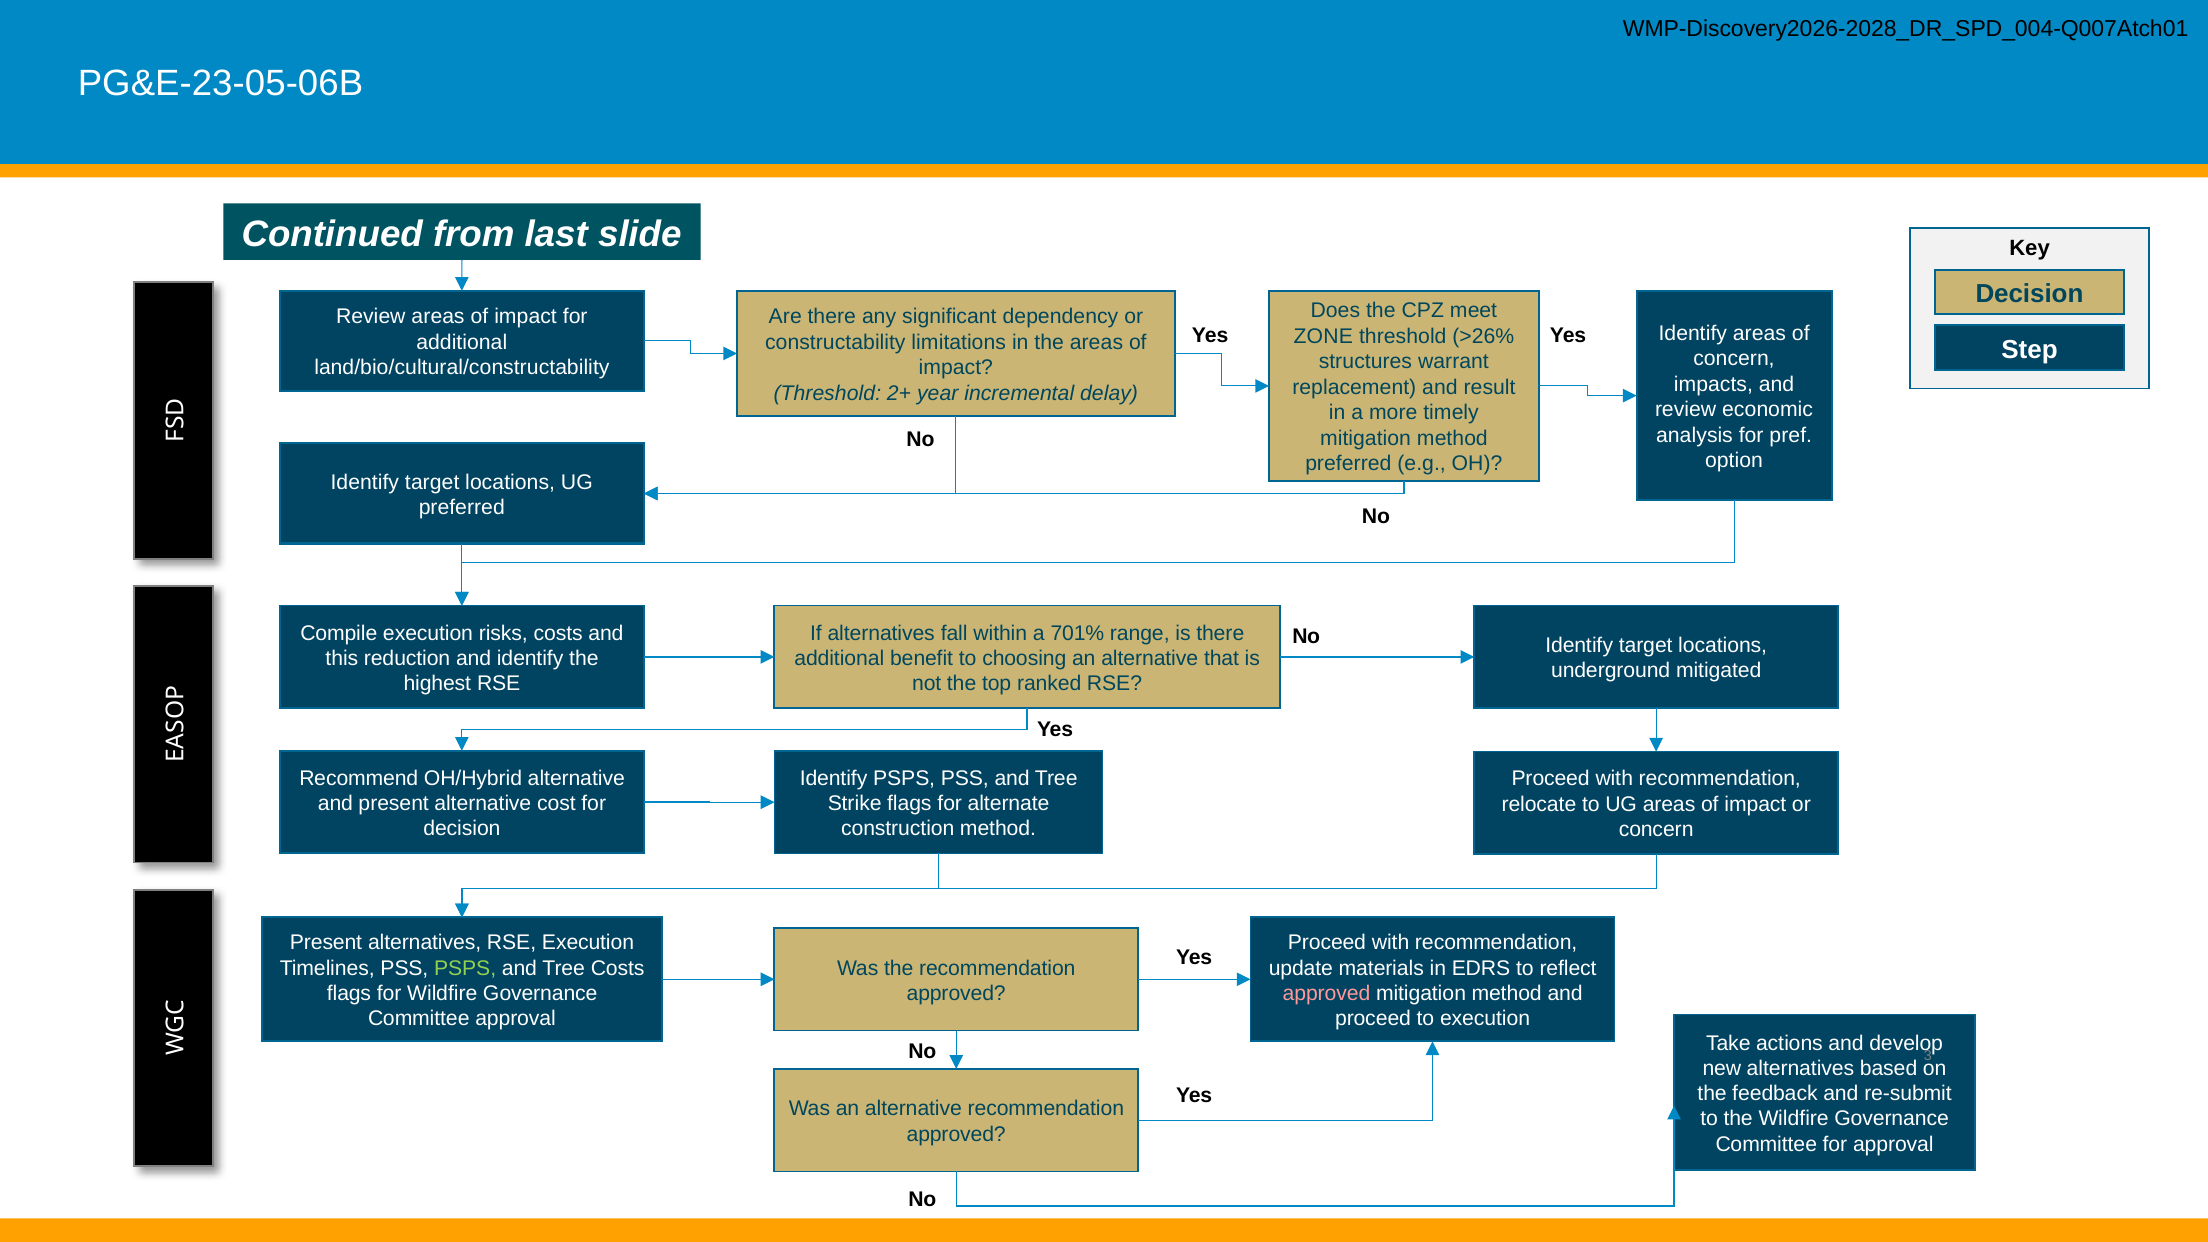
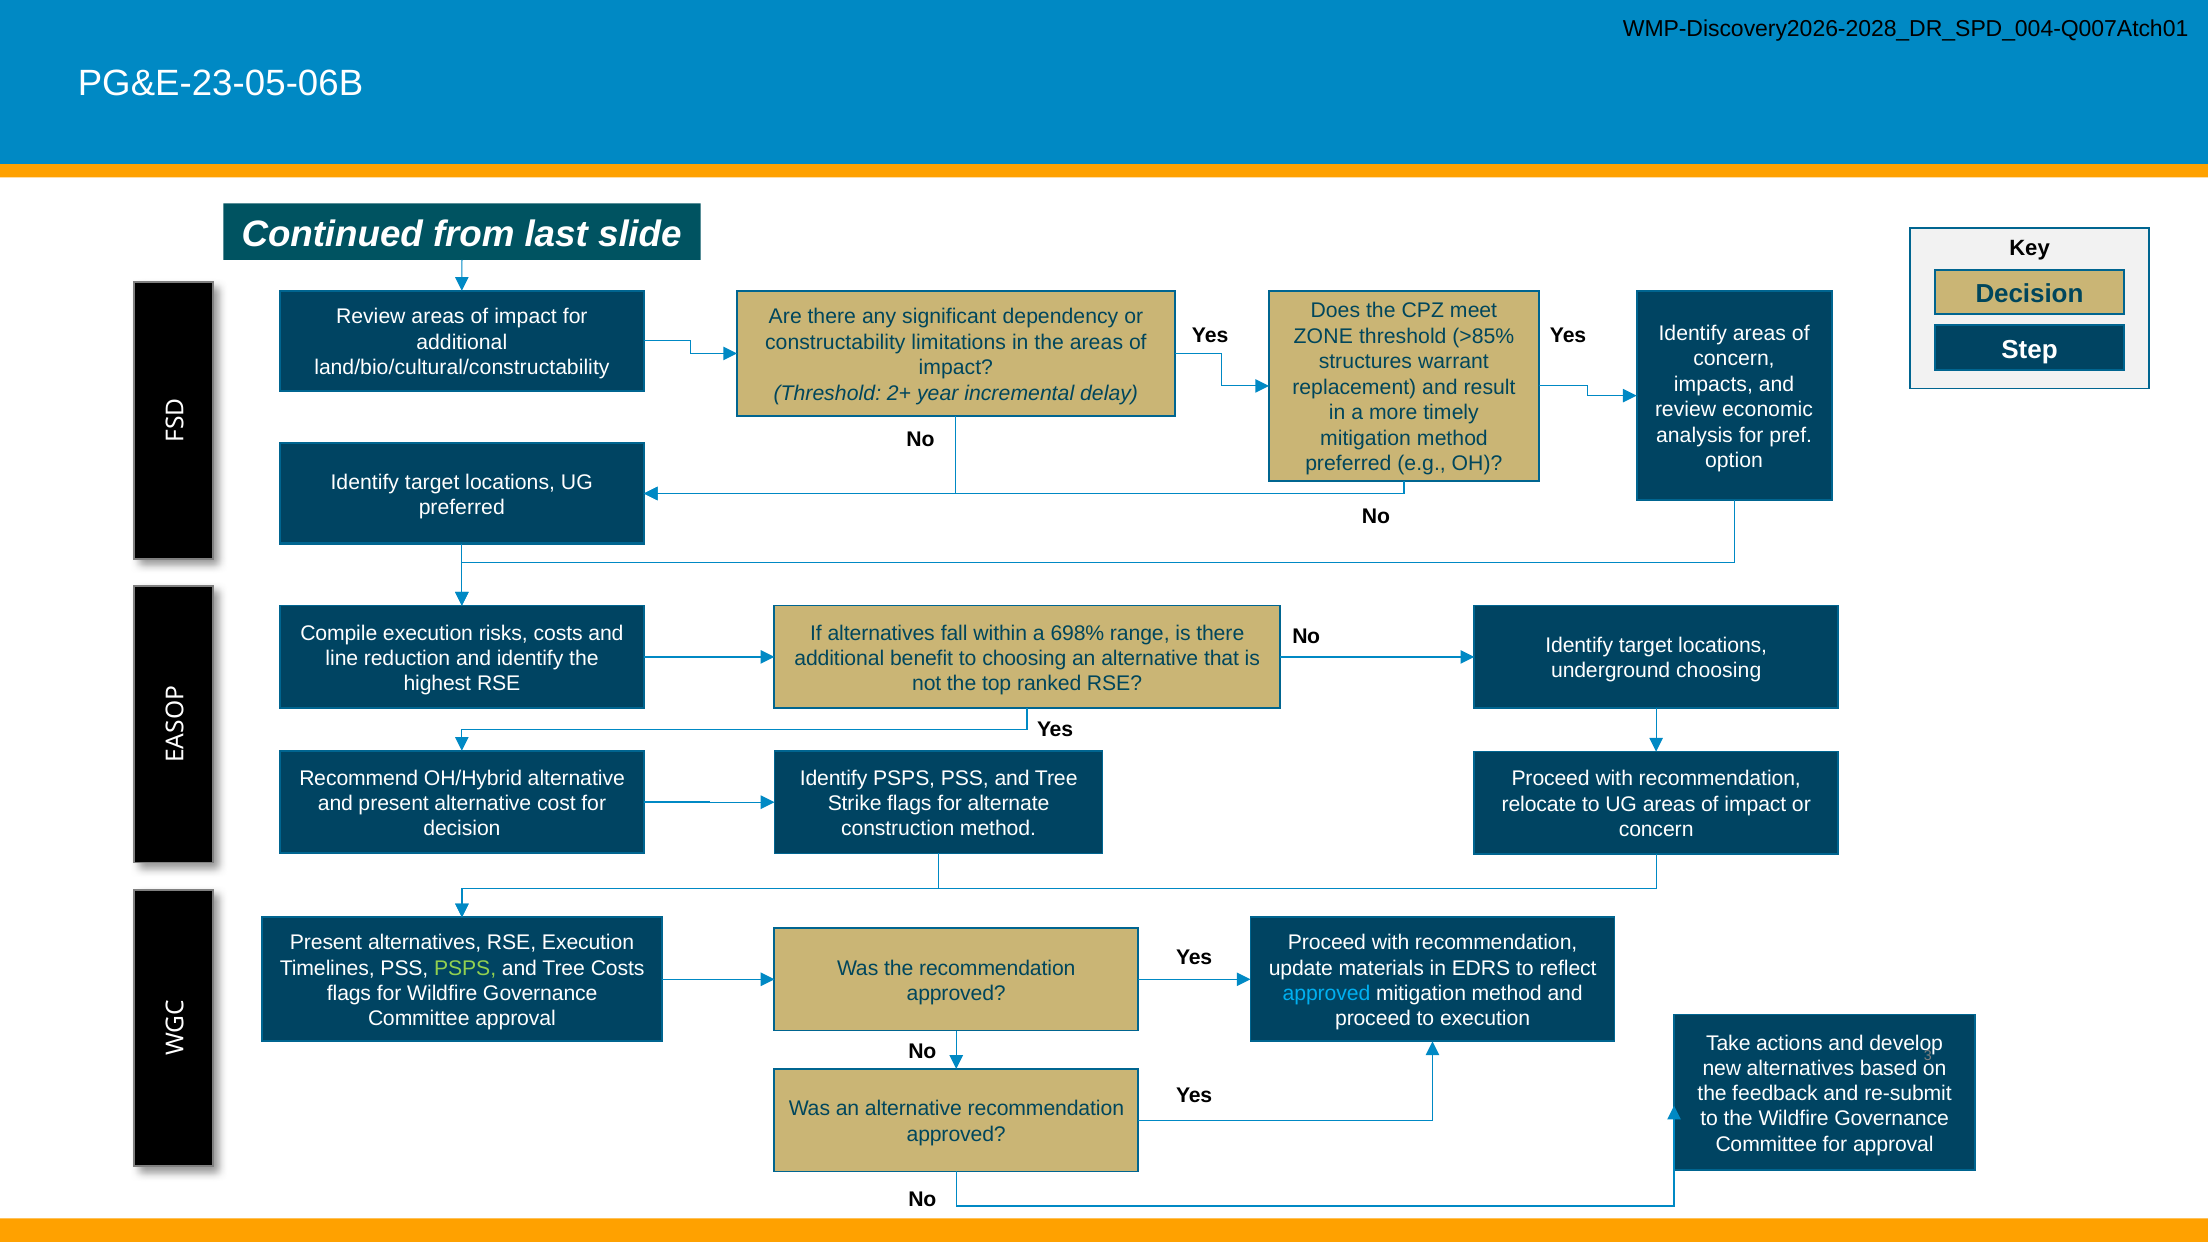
>26%: >26% -> >85% (1483, 336)
701%: 701% -> 698% (1077, 633)
this: this -> line (342, 658)
underground mitigated: mitigated -> choosing (1719, 671)
approved colour: pink -> light blue (1327, 993)
